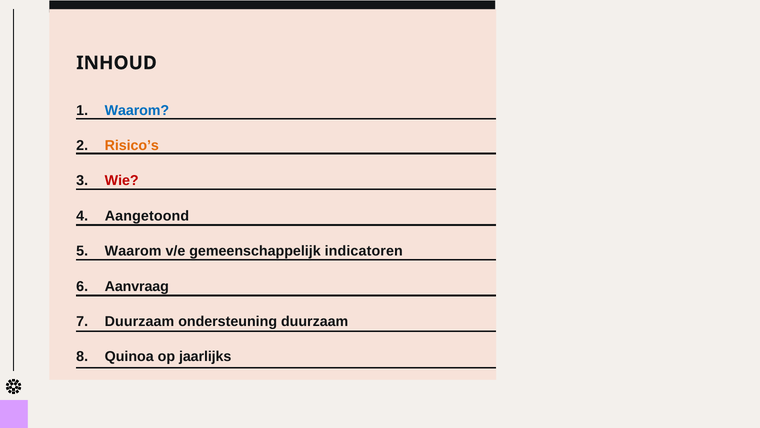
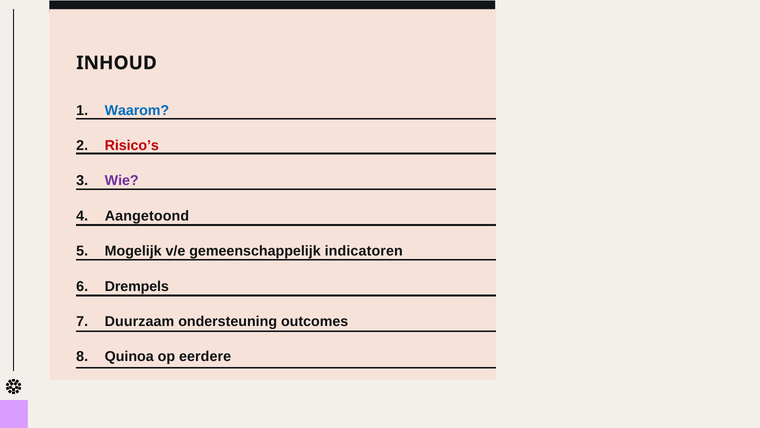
Risico’s colour: orange -> red (132, 145)
Wie colour: red -> purple (122, 181)
Waarom: Waarom -> Mogelijk (133, 251)
Aanvraag: Aanvraag -> Drempels (137, 286)
ondersteuning duurzaam: duurzaam -> outcomes (315, 321)
jaarlijks: jaarlijks -> eerdere (205, 356)
